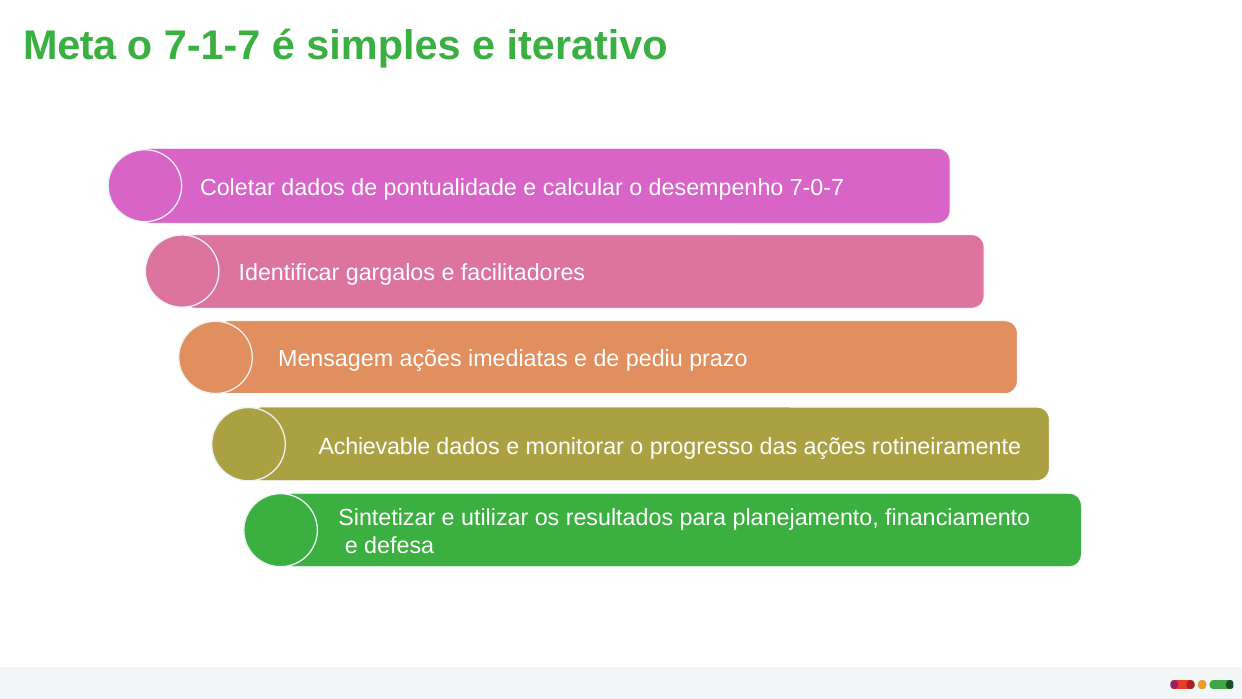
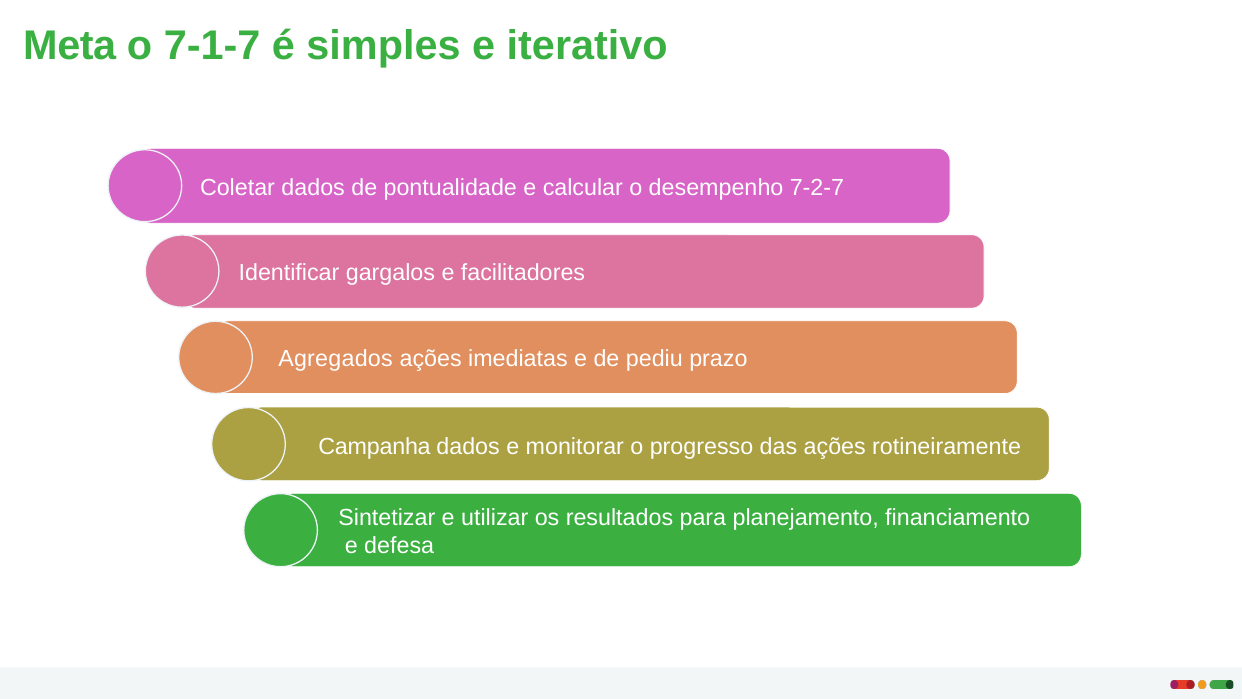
7-0-7: 7-0-7 -> 7-2-7 (817, 187)
Mensagem: Mensagem -> Agregados (336, 359)
Achievable: Achievable -> Campanha (375, 446)
